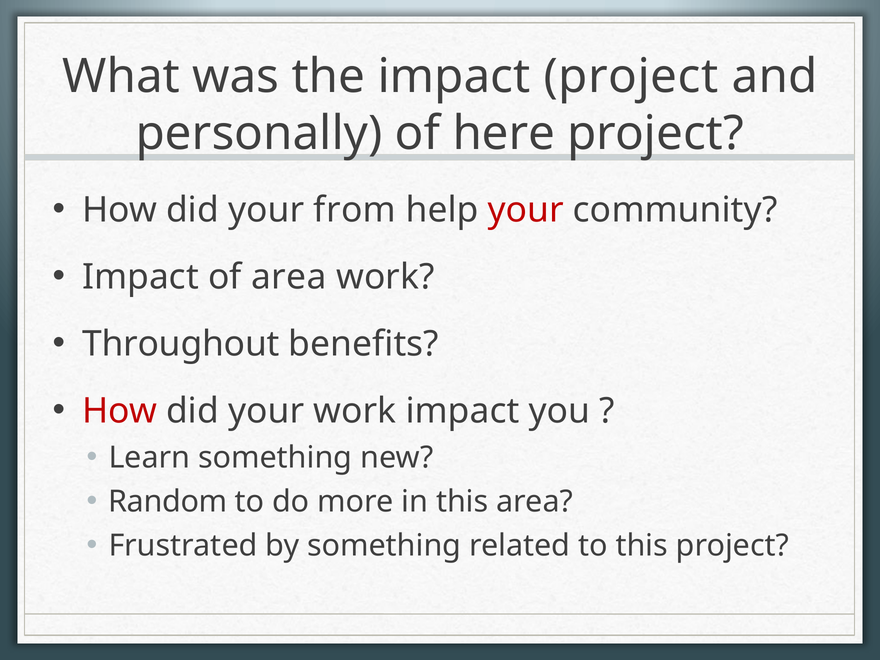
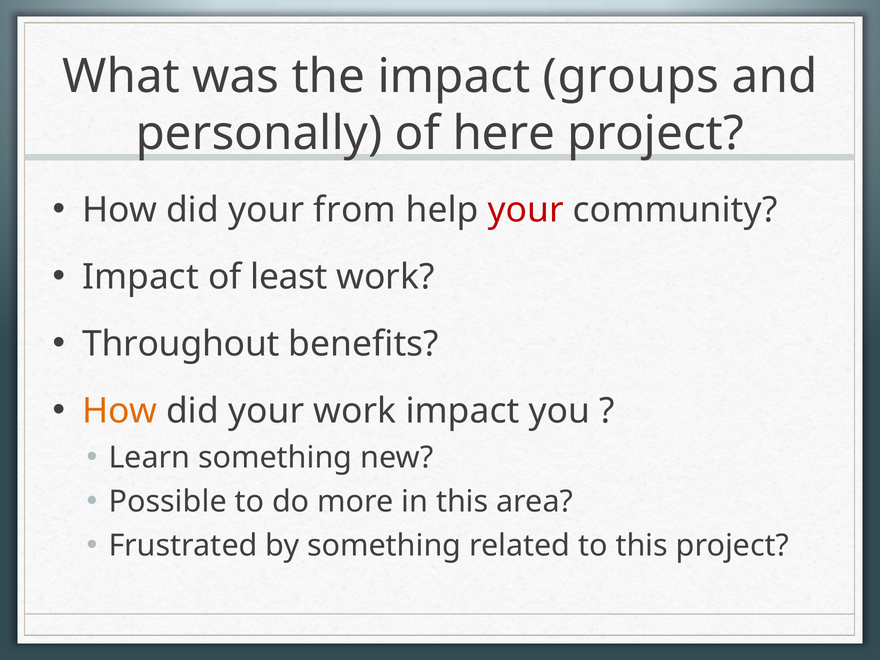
impact project: project -> groups (631, 76)
of area: area -> least (289, 277)
How colour: red -> orange (120, 411)
Random: Random -> Possible (168, 502)
